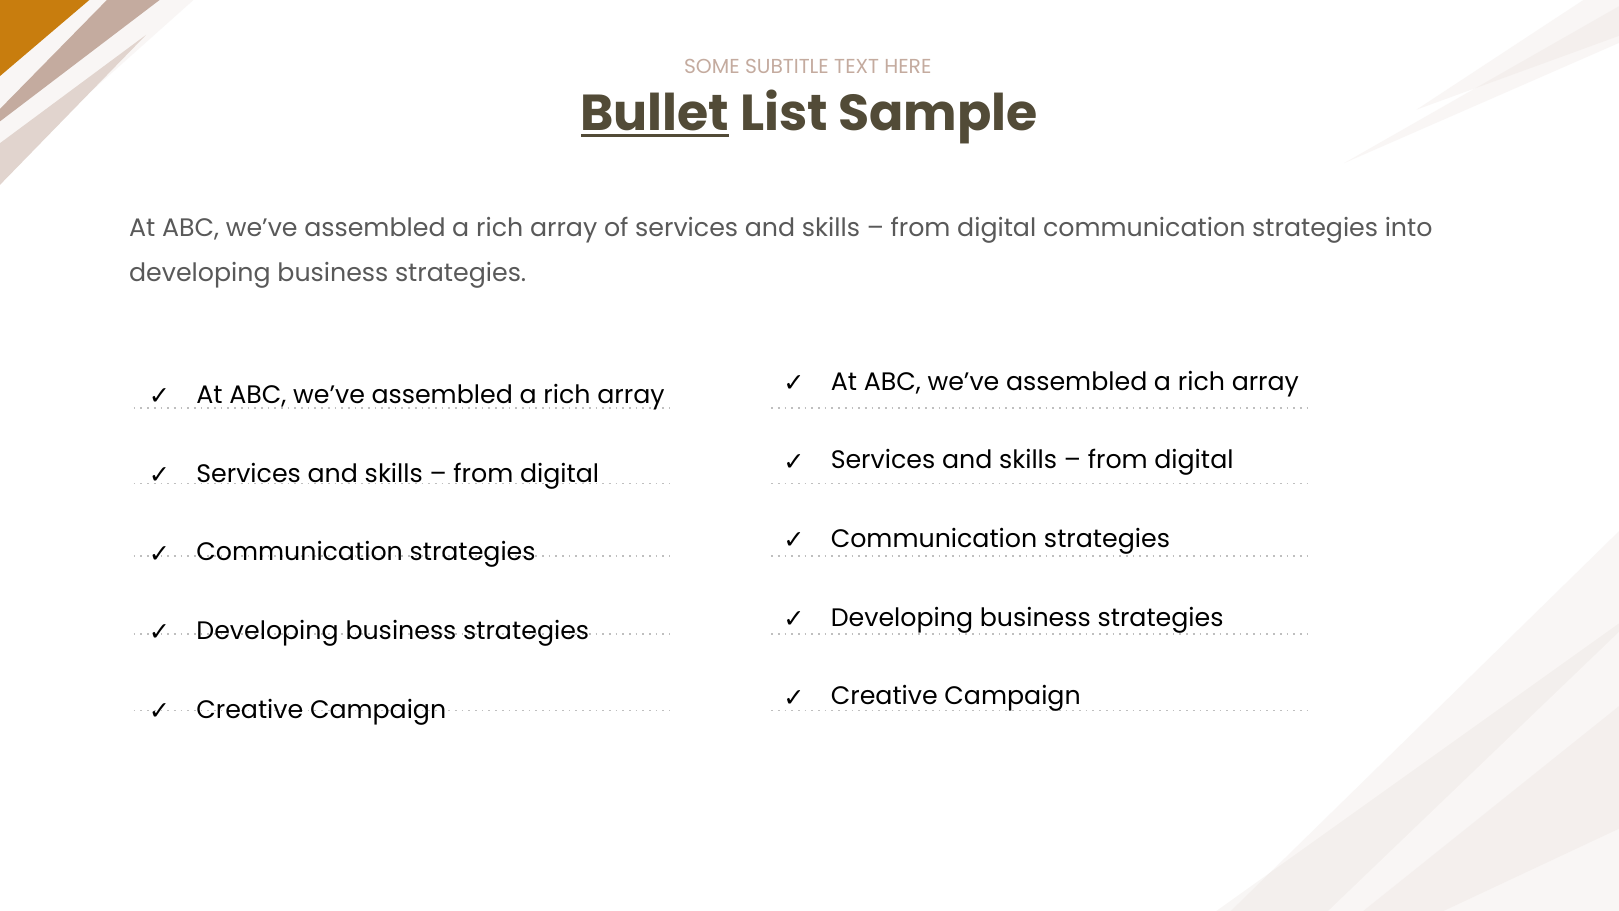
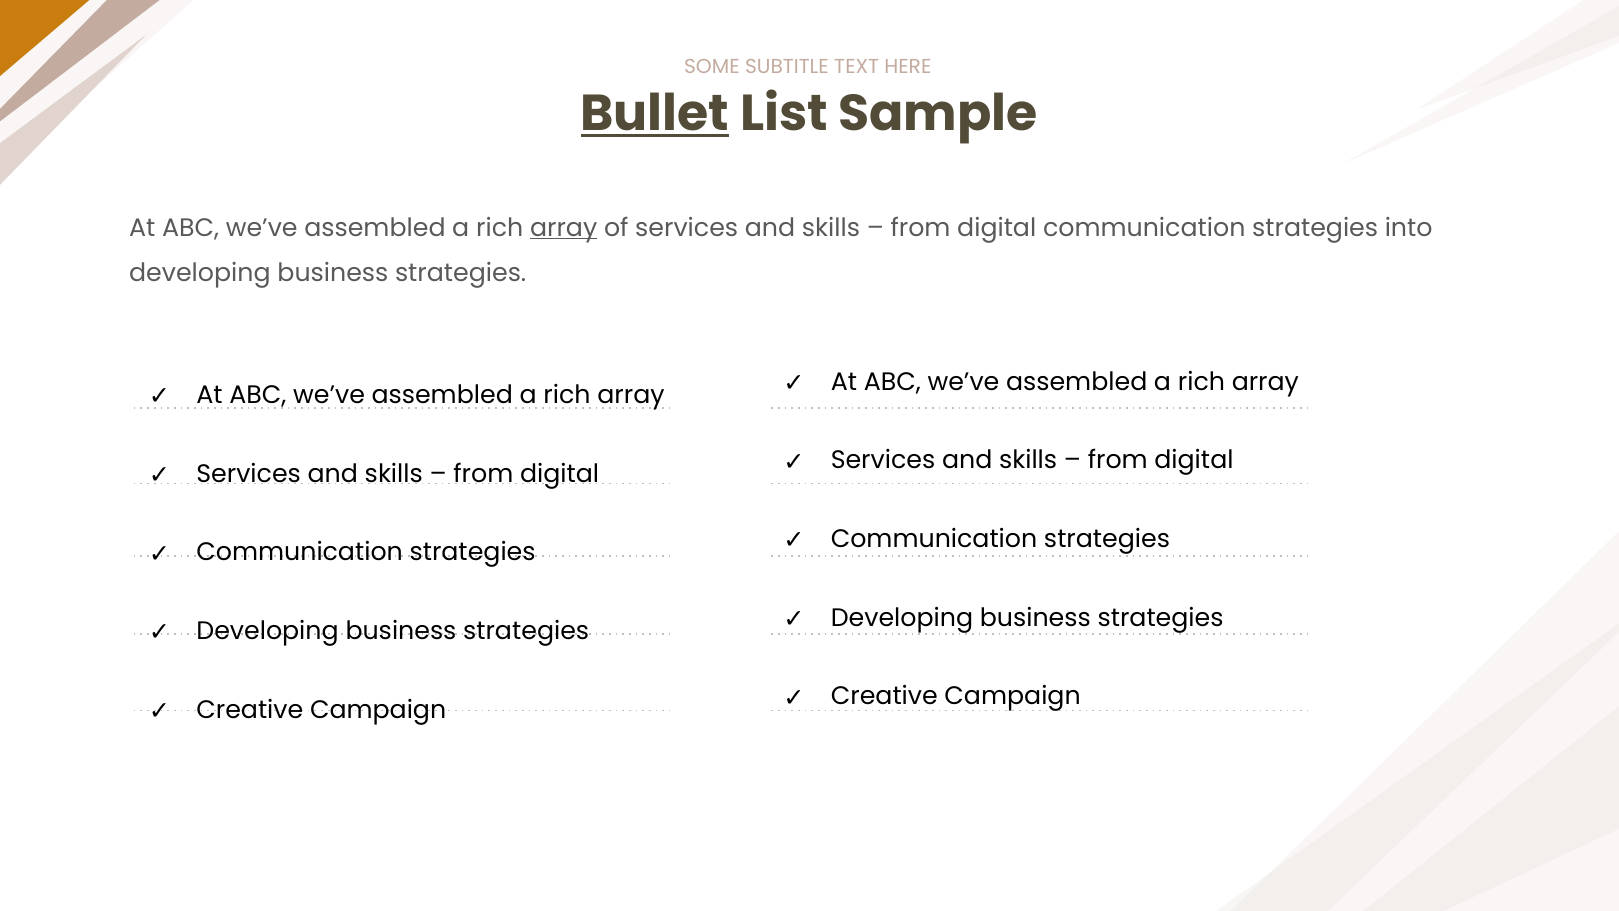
array underline: none -> present (564, 228)
